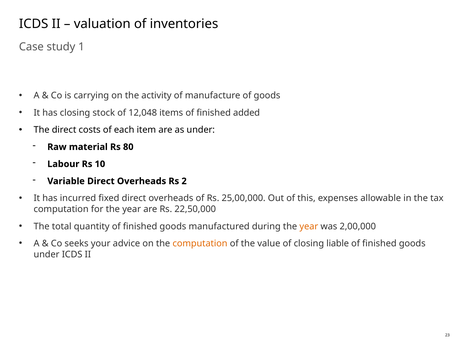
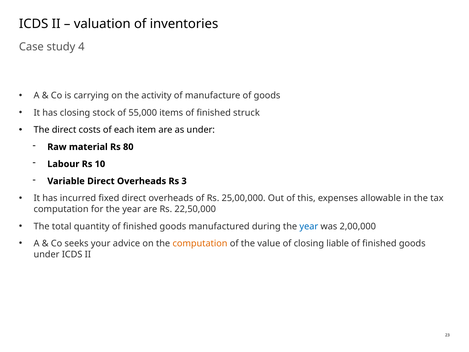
1: 1 -> 4 (81, 47)
12,048: 12,048 -> 55,000 (143, 113)
added: added -> struck (246, 113)
2: 2 -> 3 (184, 181)
year colour: orange -> blue (309, 226)
